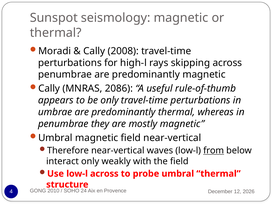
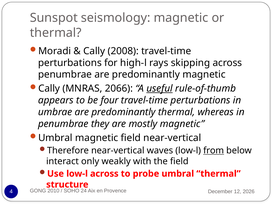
2086: 2086 -> 2066 (119, 89)
useful underline: none -> present (160, 89)
be only: only -> four (110, 100)
